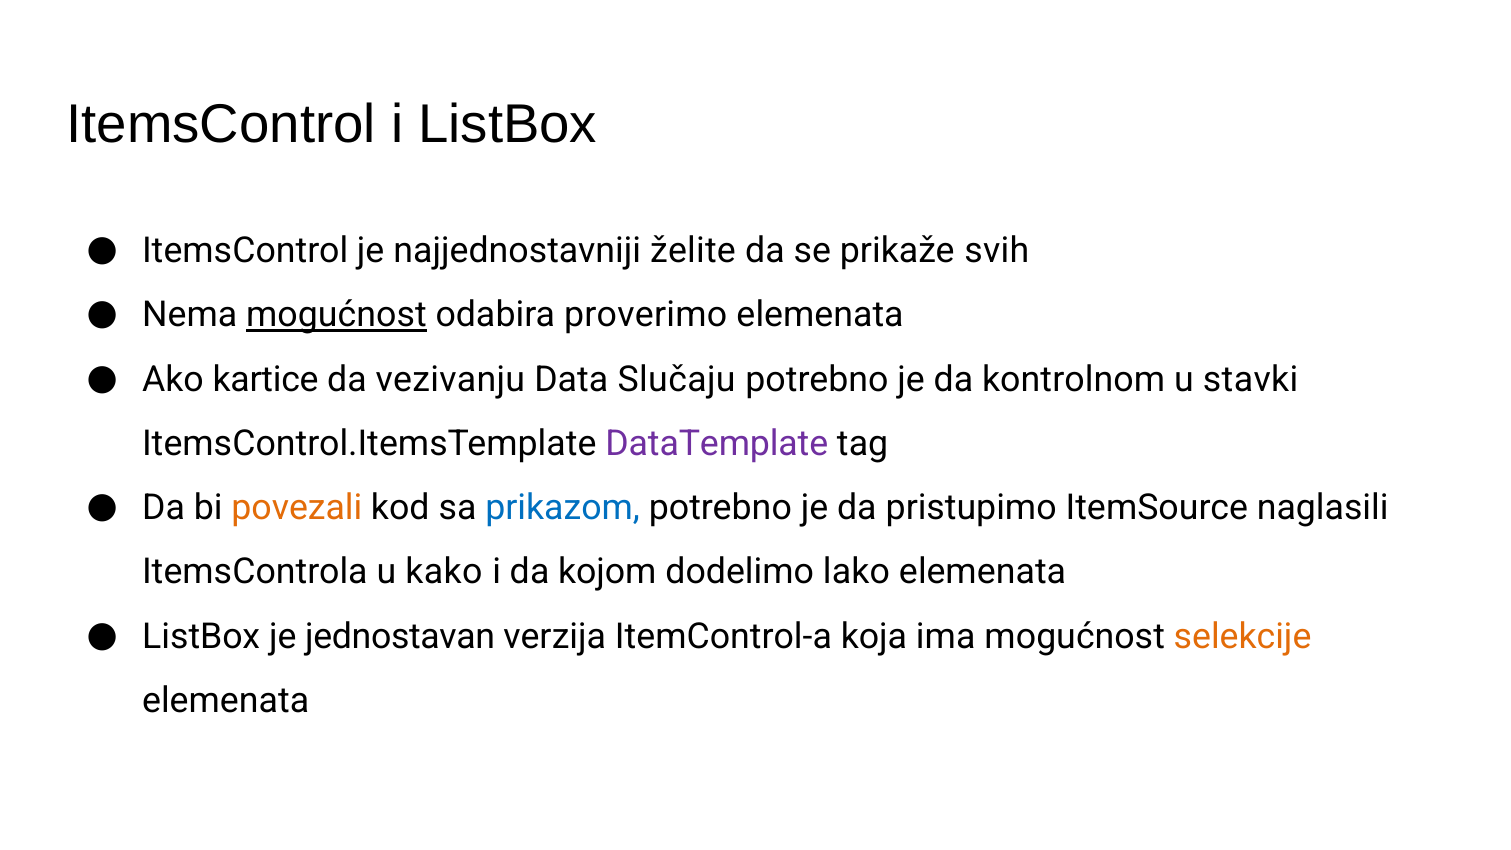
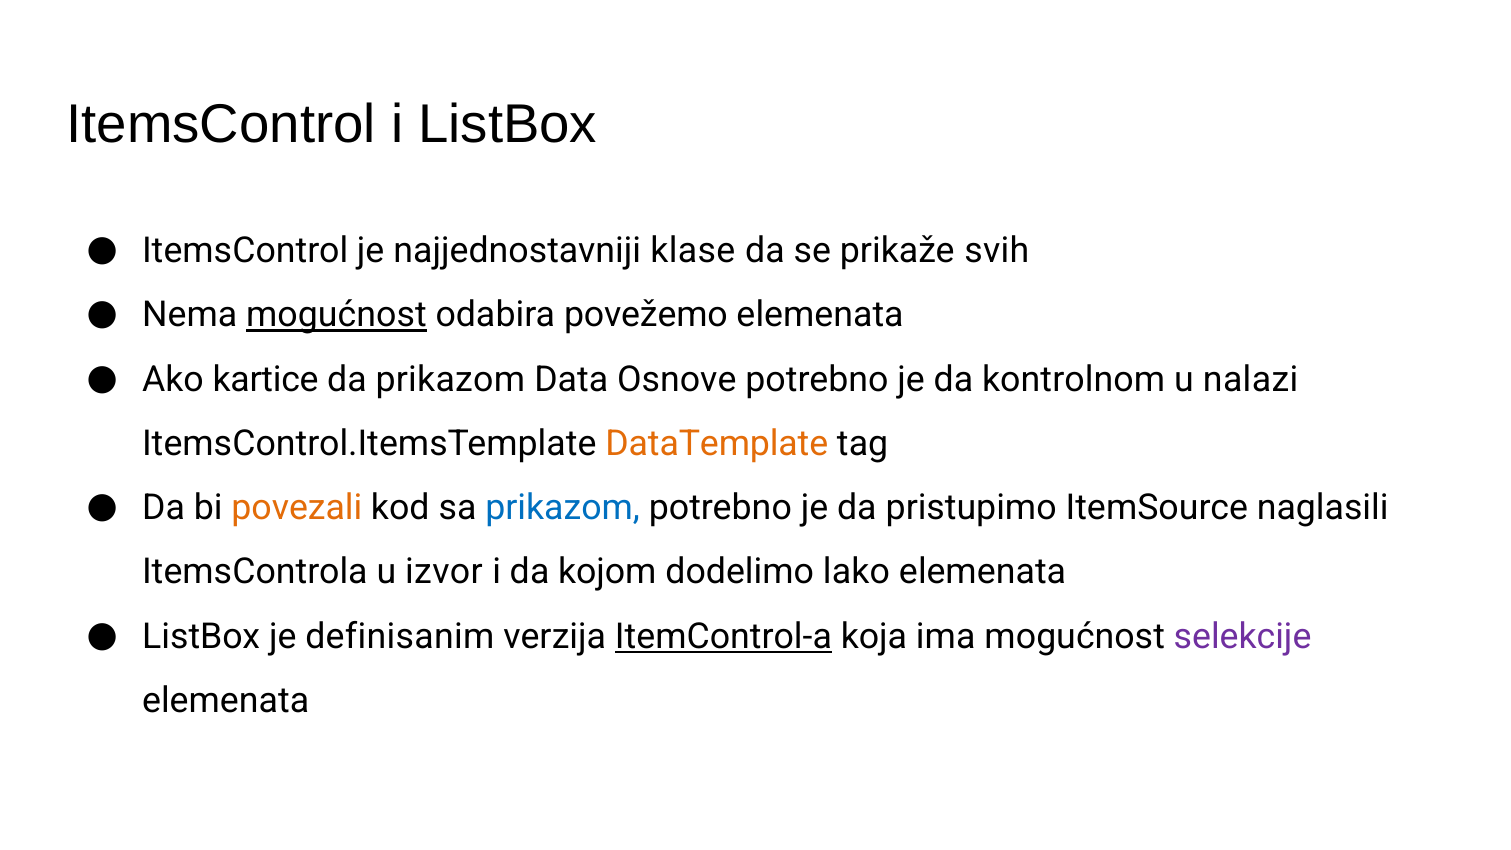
želite: želite -> klase (693, 251)
proverimo: proverimo -> povežemo (646, 315)
da vezivanju: vezivanju -> prikazom (450, 379)
Slučaju: Slučaju -> Osnove (677, 379)
stavki: stavki -> nalazi (1251, 379)
DataTemplate colour: purple -> orange (717, 444)
kako: kako -> izvor (444, 572)
jednostavan: jednostavan -> definisanim (400, 636)
ItemControl-a underline: none -> present (723, 636)
selekcije colour: orange -> purple (1243, 636)
